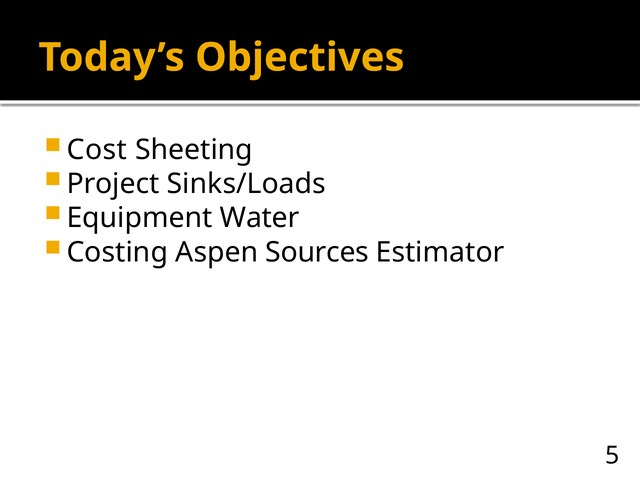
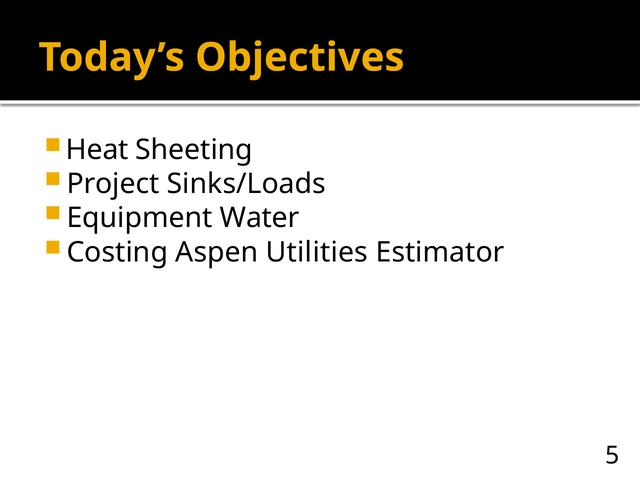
Cost: Cost -> Heat (97, 150)
Sources: Sources -> Utilities (317, 252)
